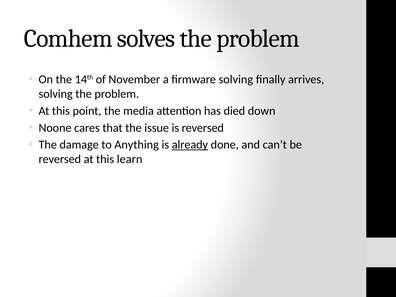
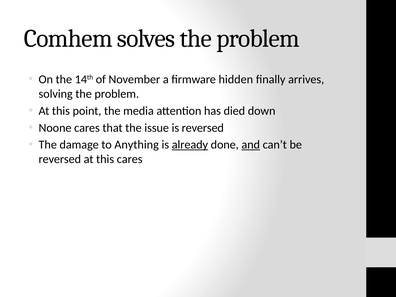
firmware solving: solving -> hidden (236, 79)
and underline: none -> present (251, 145)
this learn: learn -> cares (130, 159)
